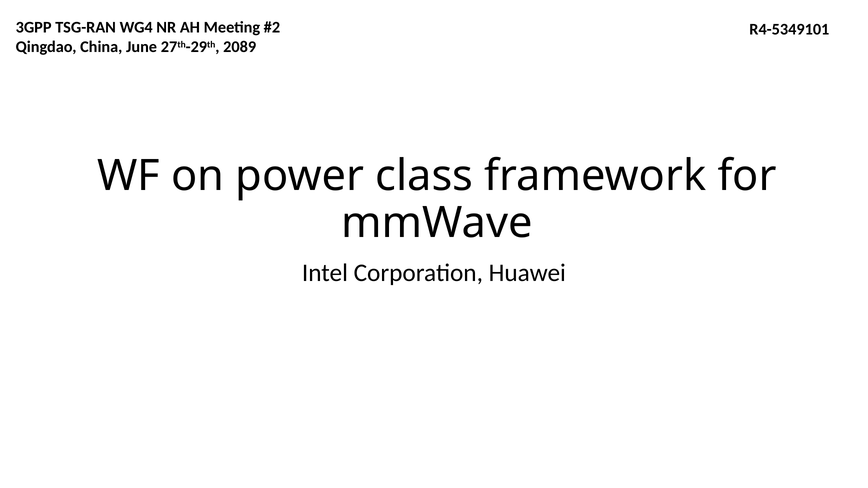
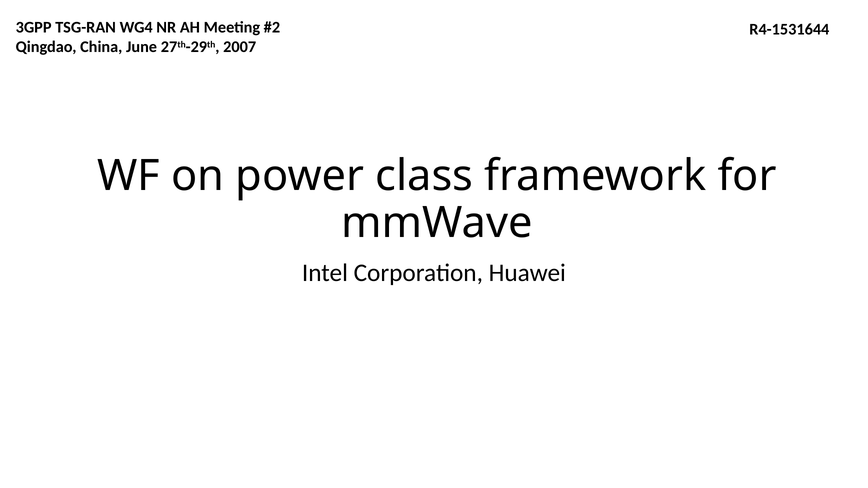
R4-5349101: R4-5349101 -> R4-1531644 (789, 30)
2089: 2089 -> 2007 (240, 47)
